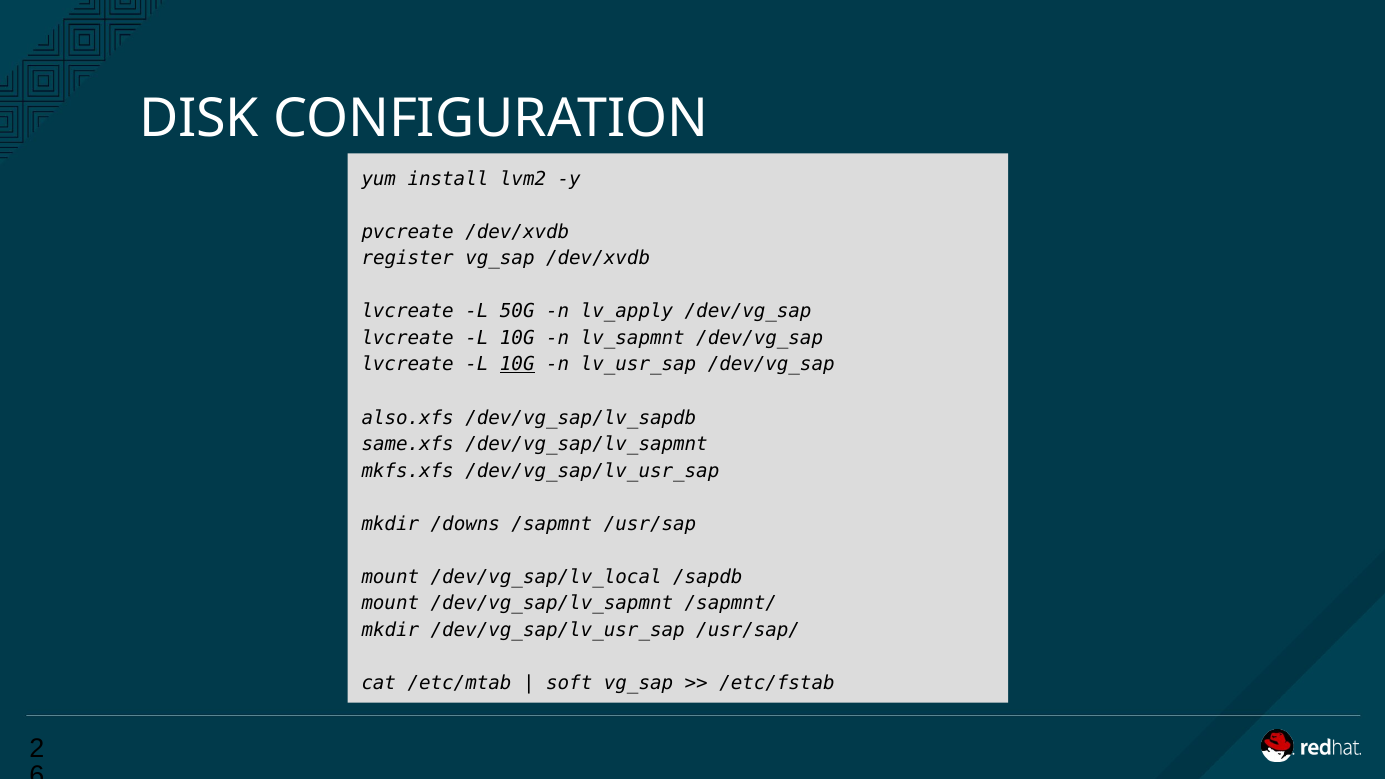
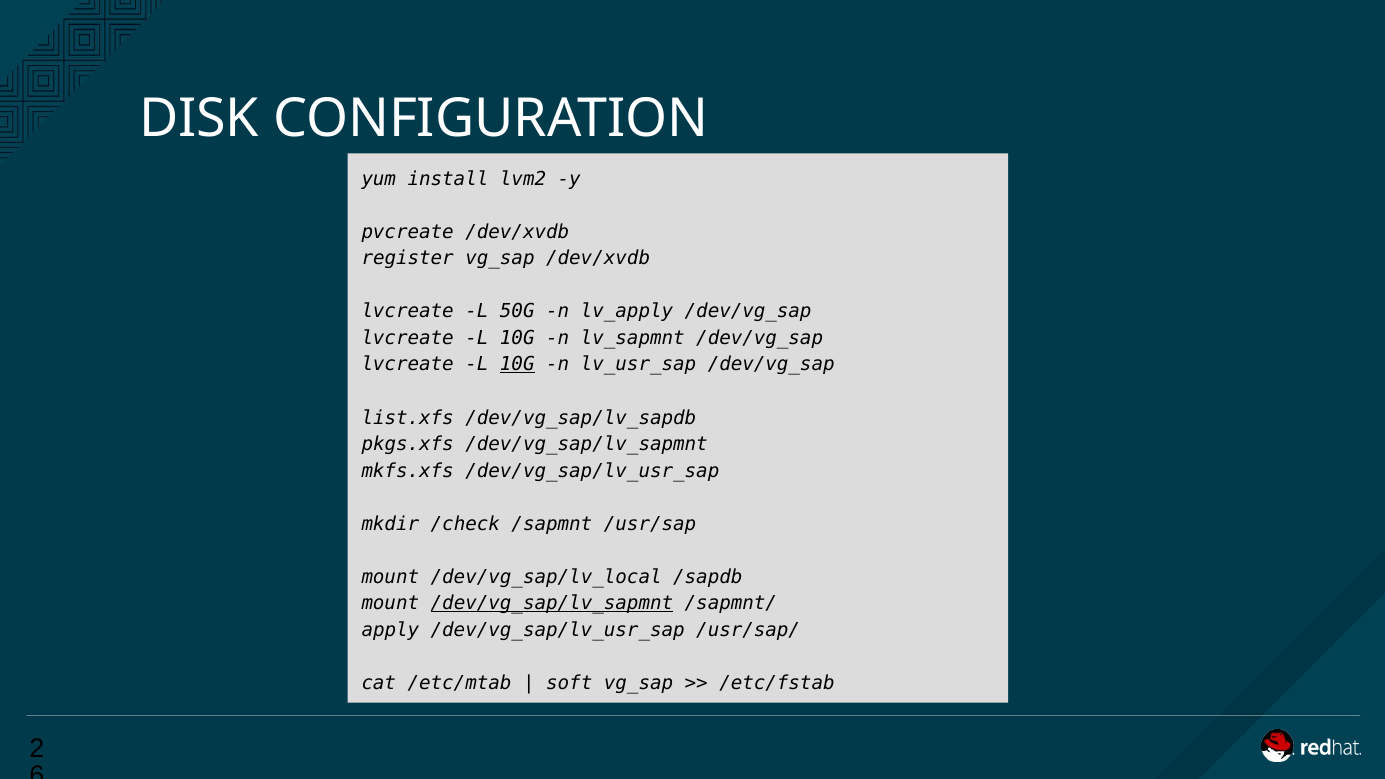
also.xfs: also.xfs -> list.xfs (408, 418)
same.xfs: same.xfs -> pkgs.xfs (408, 444)
/downs: /downs -> /check (465, 524)
/dev/vg_sap/lv_sapmnt underline: none -> present (552, 604)
mkdir: mkdir -> apply (390, 630)
